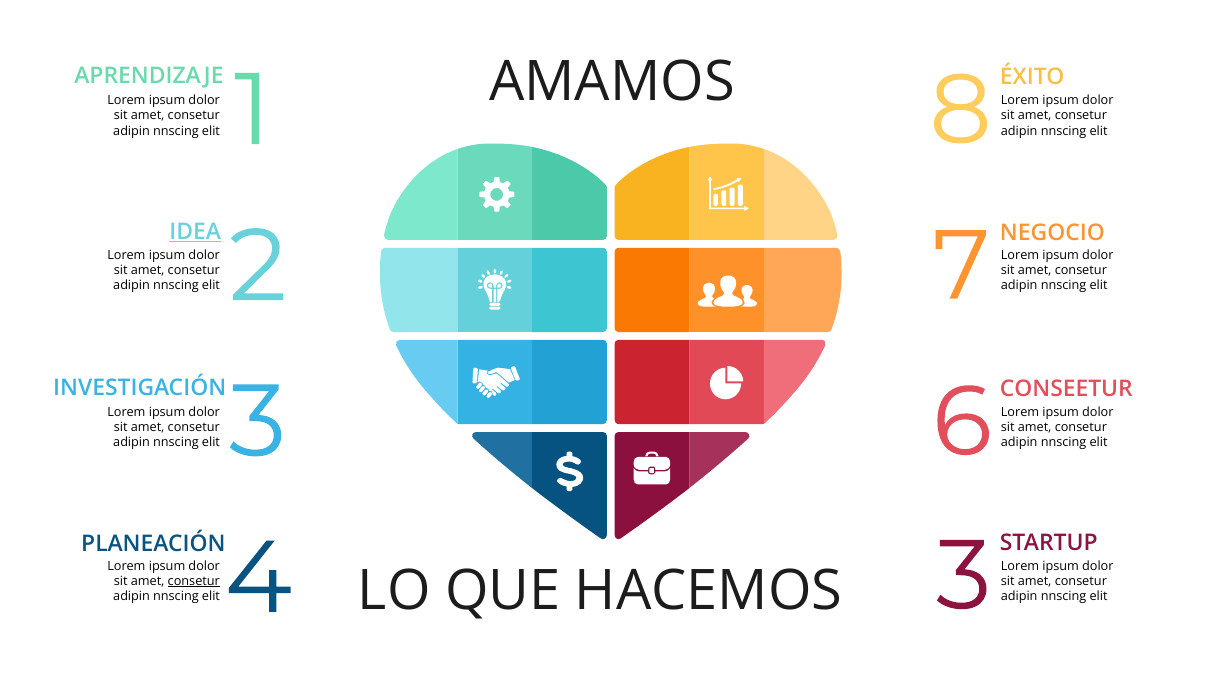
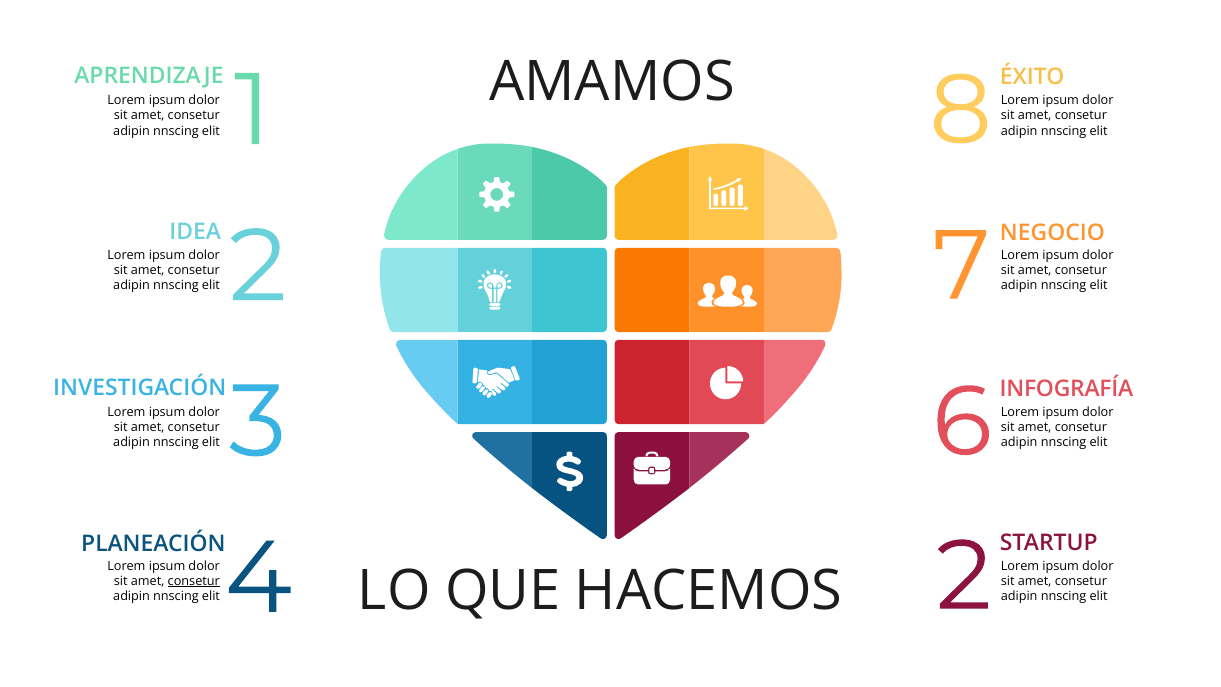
IDEA underline: present -> none (195, 232)
CONSEETUR: CONSEETUR -> INFOGRAFÍA (1066, 389)
4 3: 3 -> 2 (964, 576)
